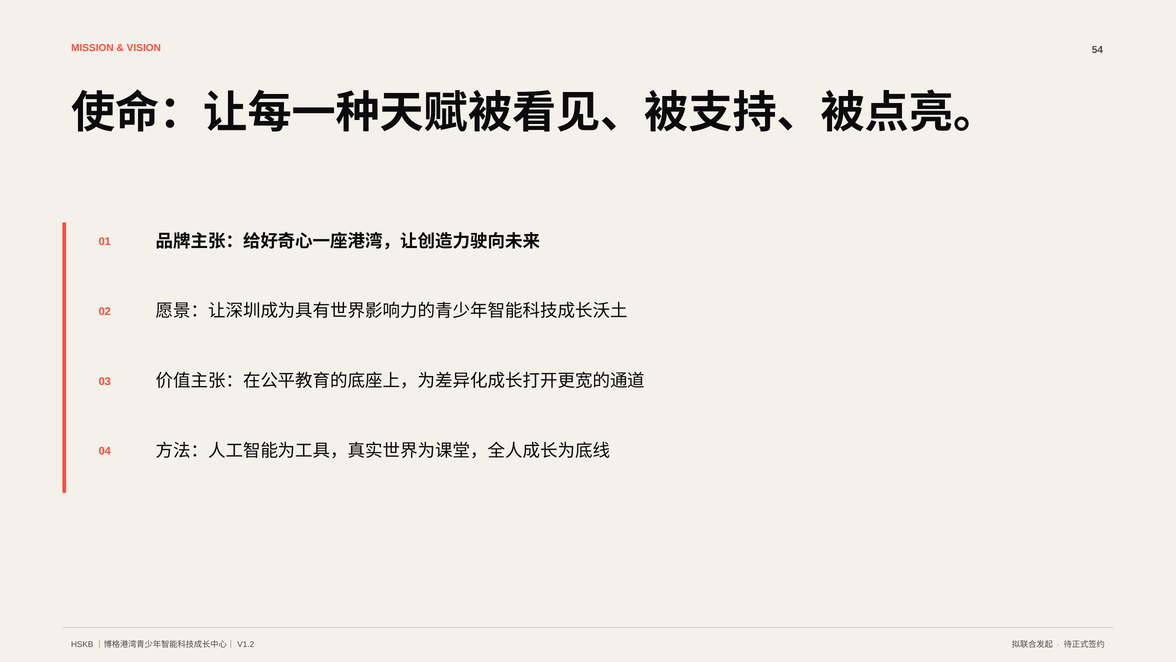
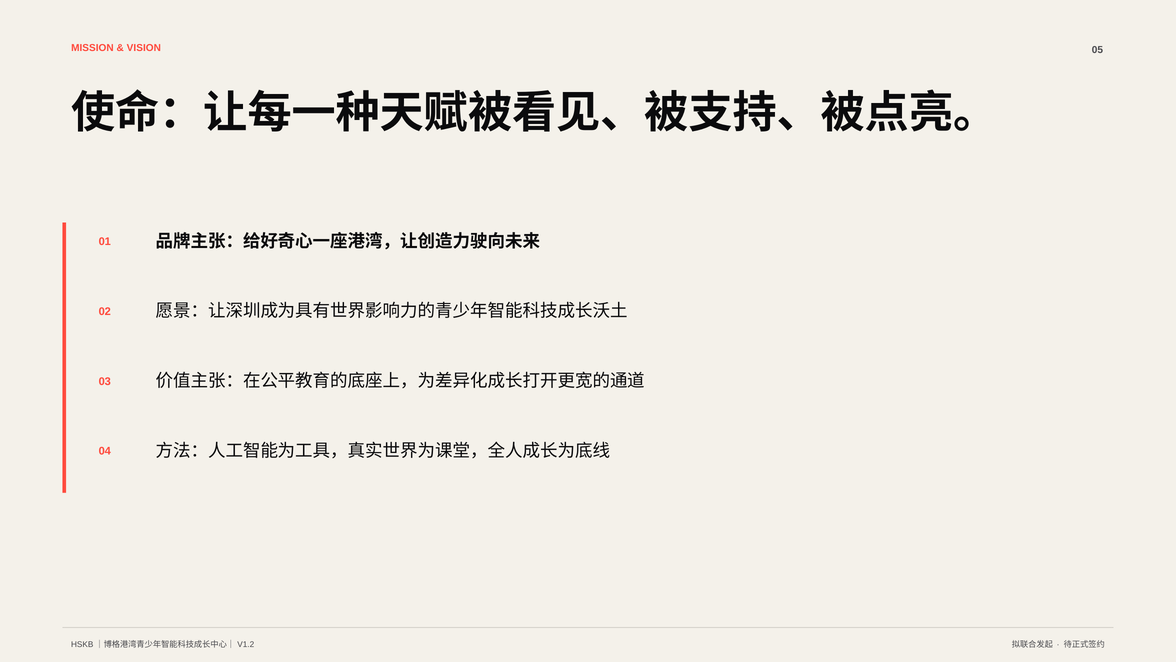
54: 54 -> 05 (1097, 50)
